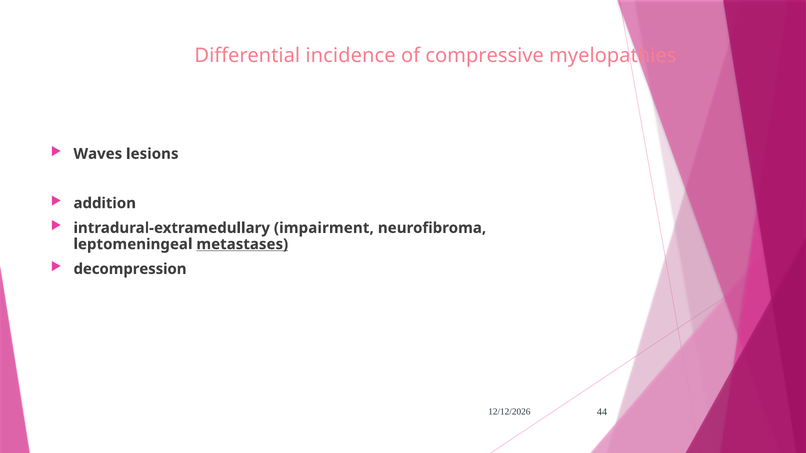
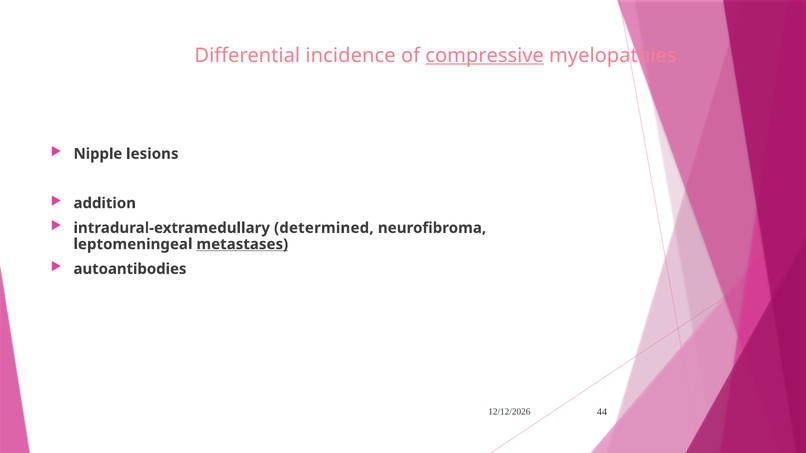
compressive underline: none -> present (485, 55)
Waves: Waves -> Nipple (98, 154)
impairment: impairment -> determined (324, 228)
decompression: decompression -> autoantibodies (130, 269)
